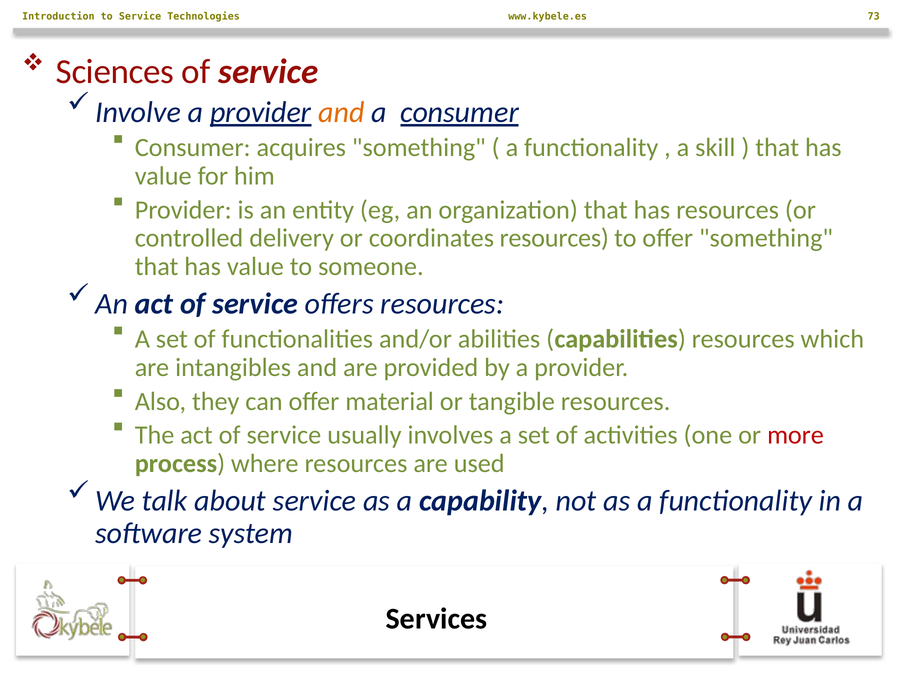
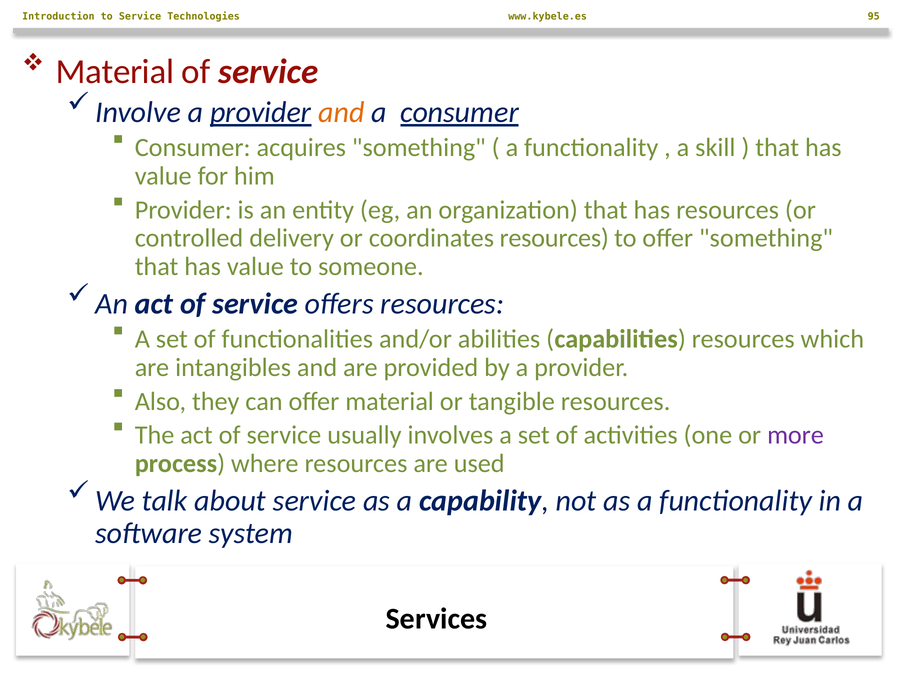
73: 73 -> 95 (874, 17)
Sciences: Sciences -> Material (115, 72)
more colour: red -> purple (795, 435)
